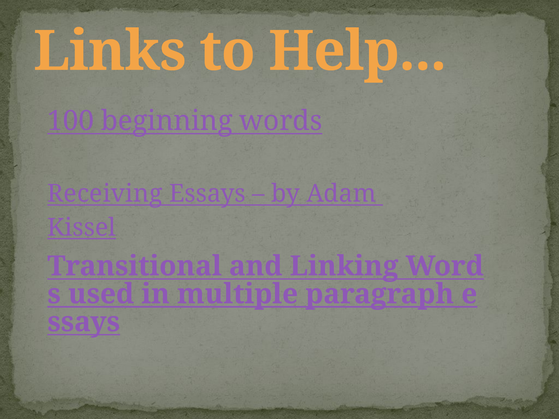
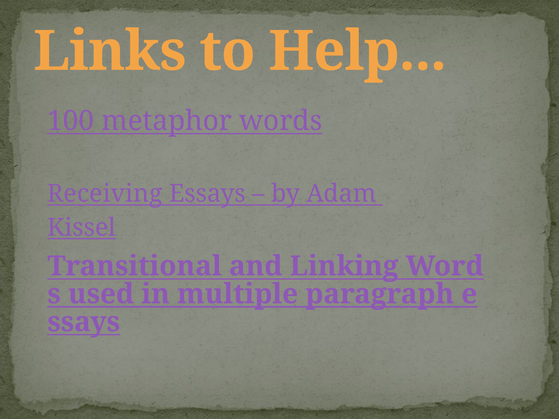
beginning: beginning -> metaphor (167, 121)
